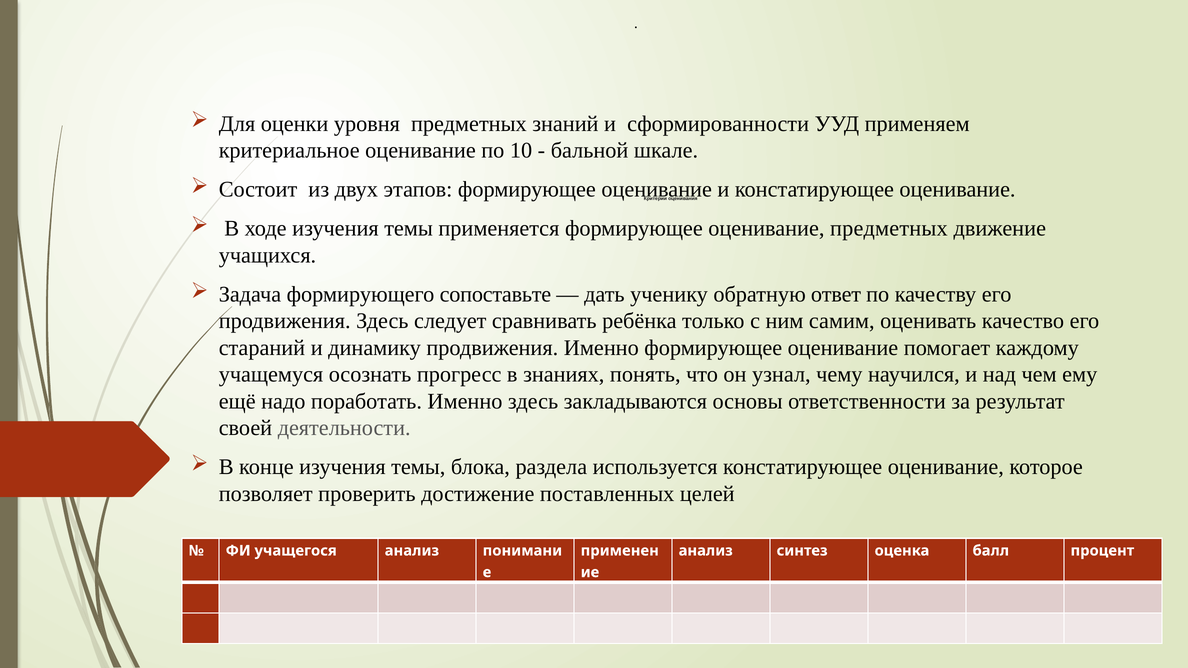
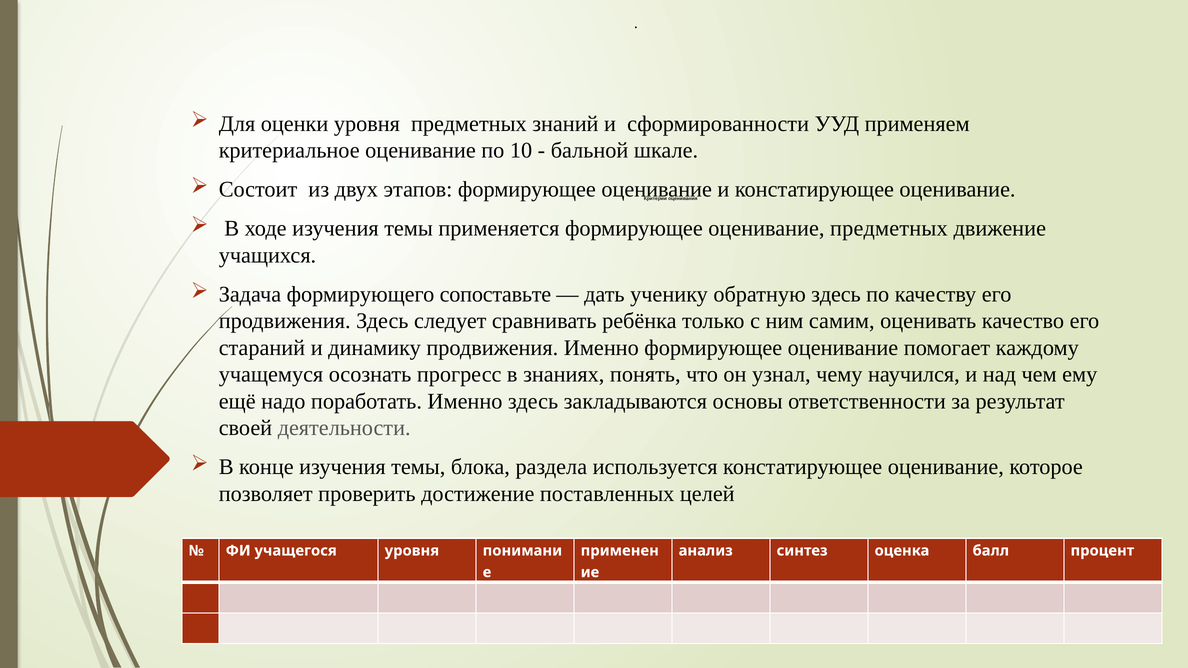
обратную ответ: ответ -> здесь (836, 295)
учащегося анализ: анализ -> уровня (412, 551)
